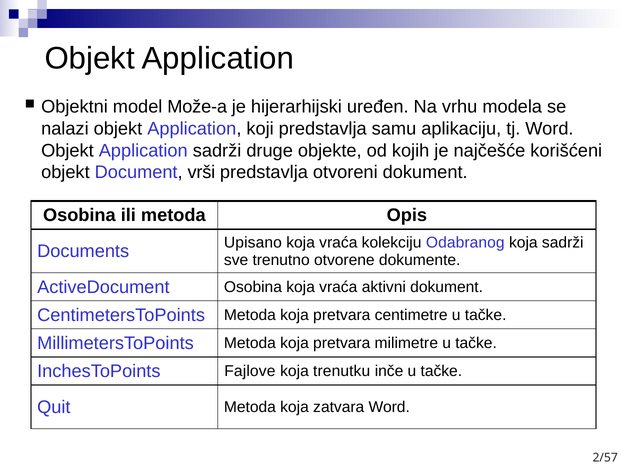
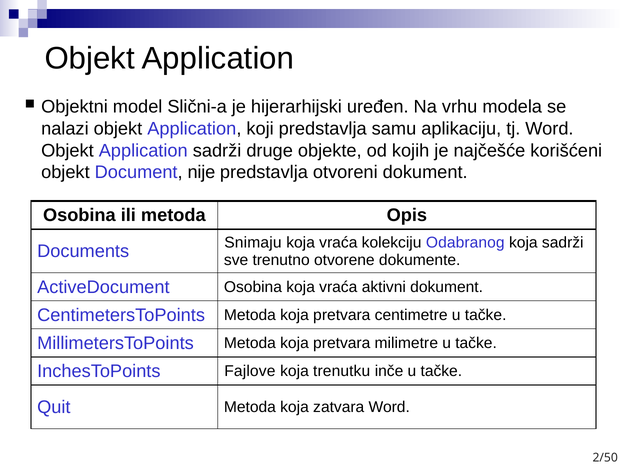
Može-a: Može-a -> Slični-a (197, 107)
vrši: vrši -> nije (201, 172)
Upisano: Upisano -> Snimaju (253, 242)
2/57: 2/57 -> 2/50 (605, 458)
